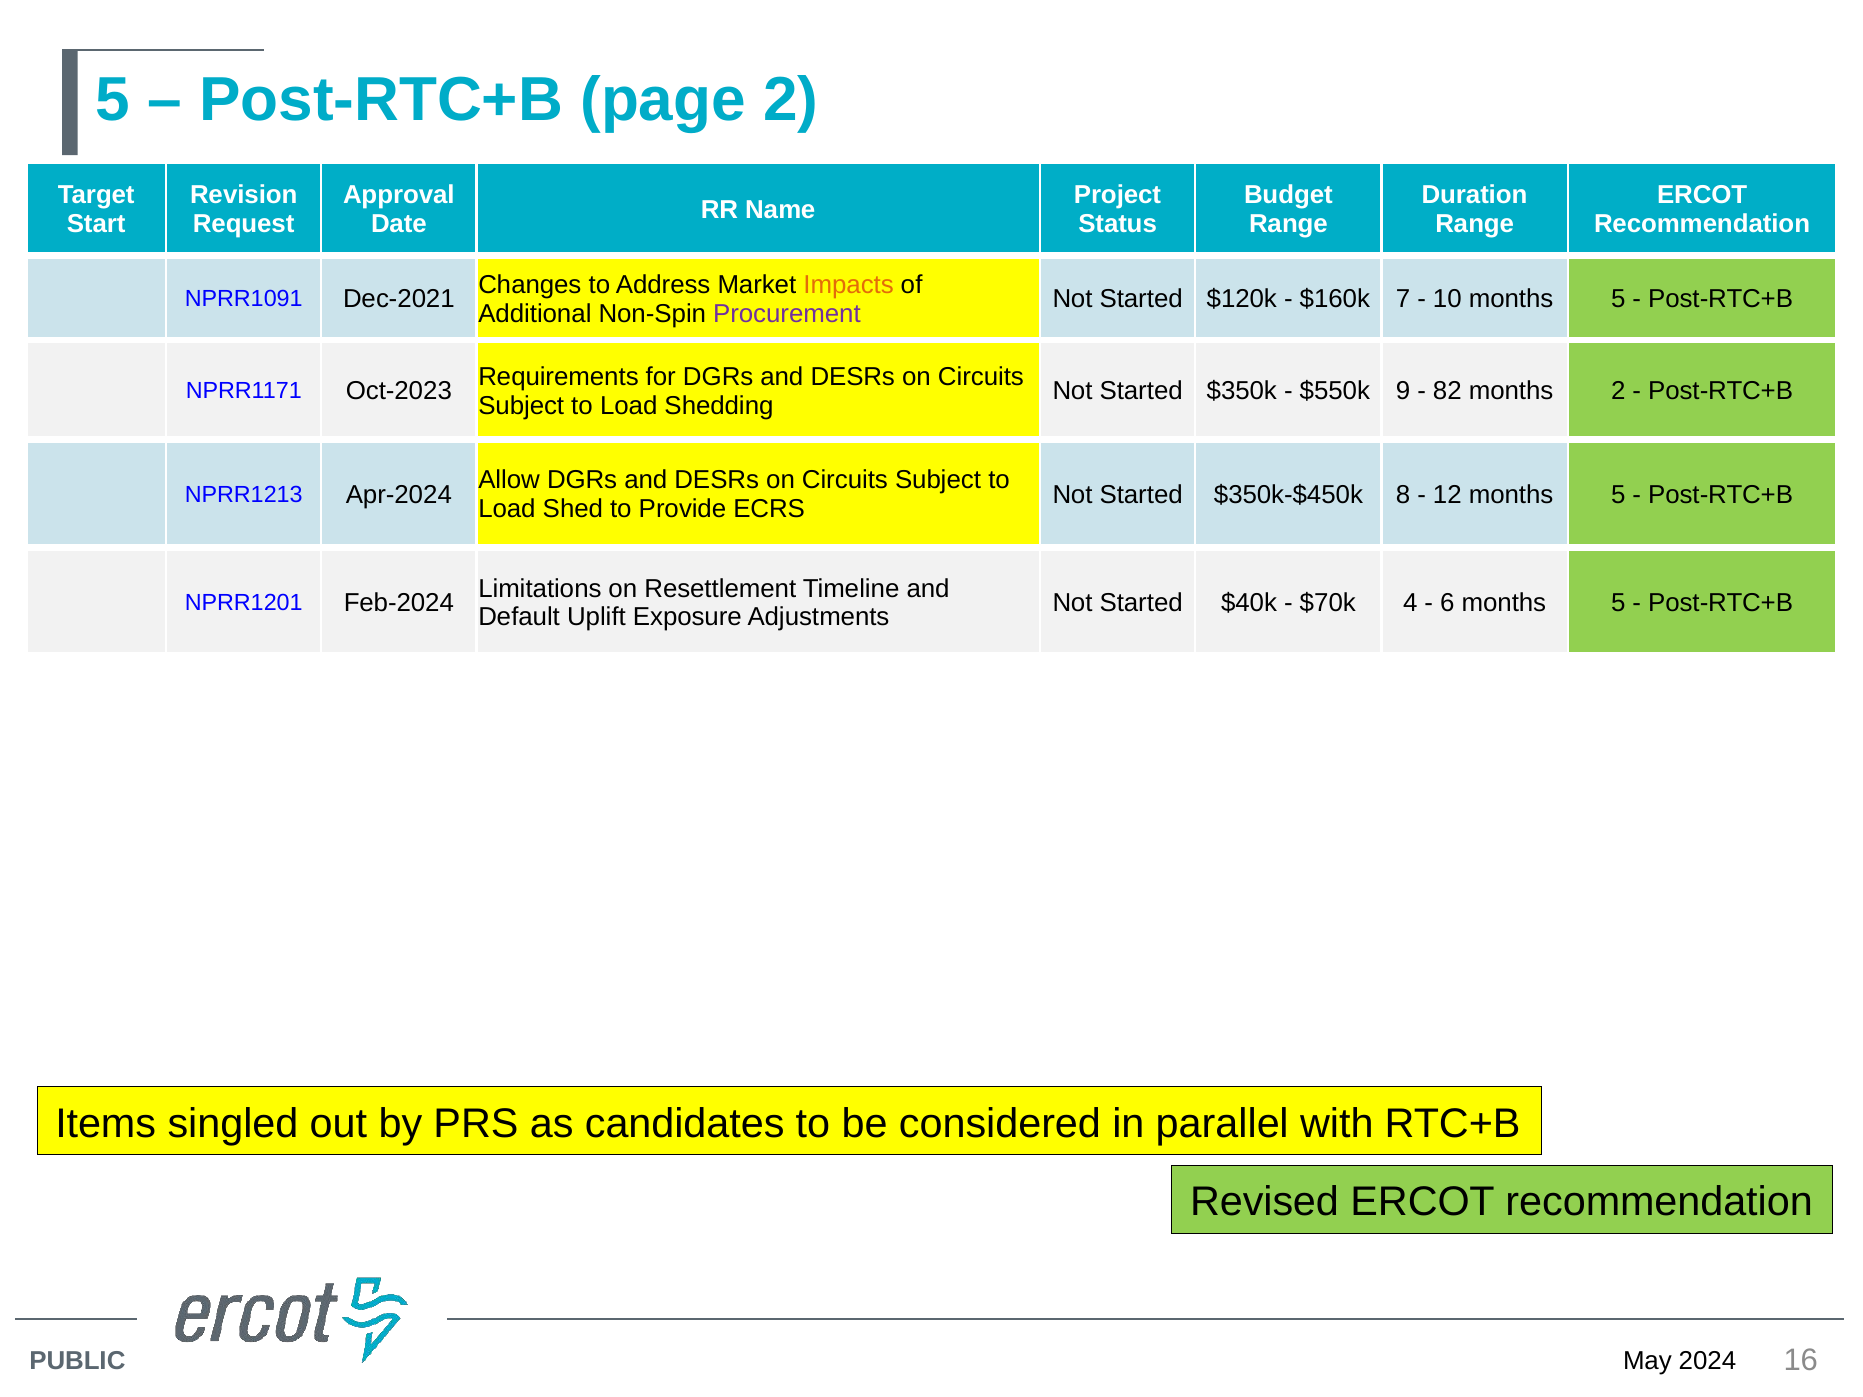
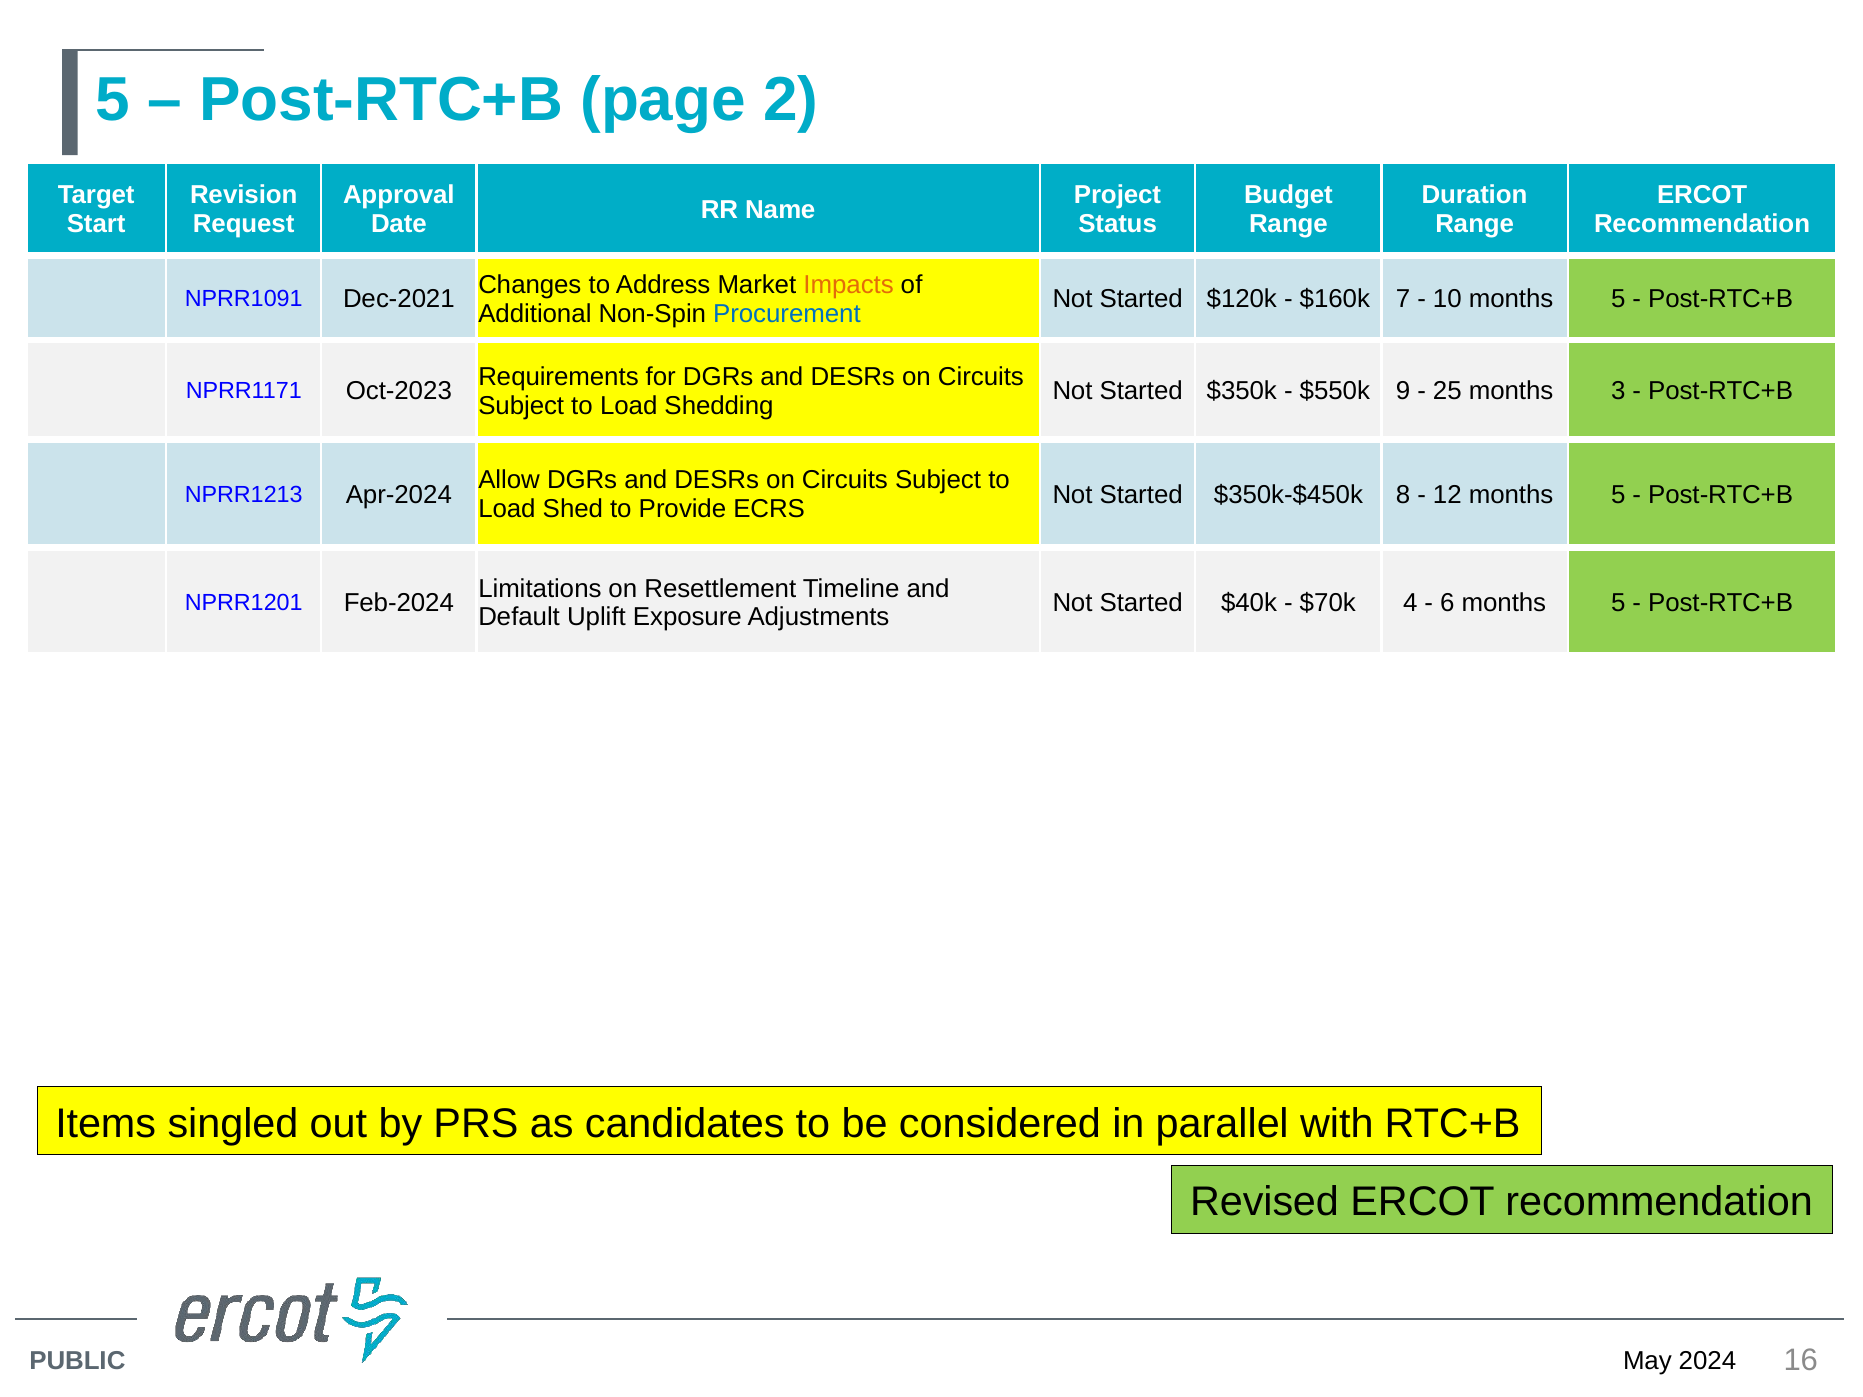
Procurement colour: purple -> blue (787, 314)
82: 82 -> 25 (1447, 391)
months 2: 2 -> 3 (1618, 391)
